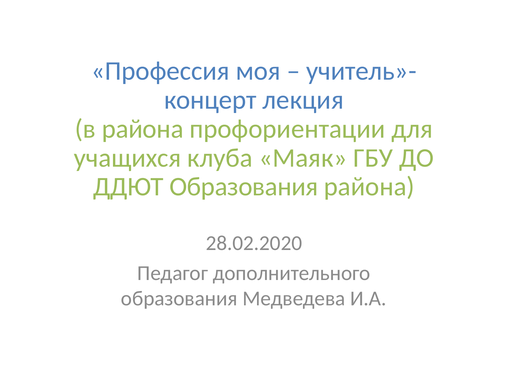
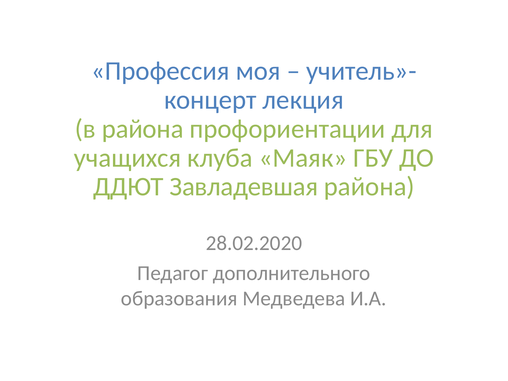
ДДЮТ Образования: Образования -> Завладевшая (244, 187)
